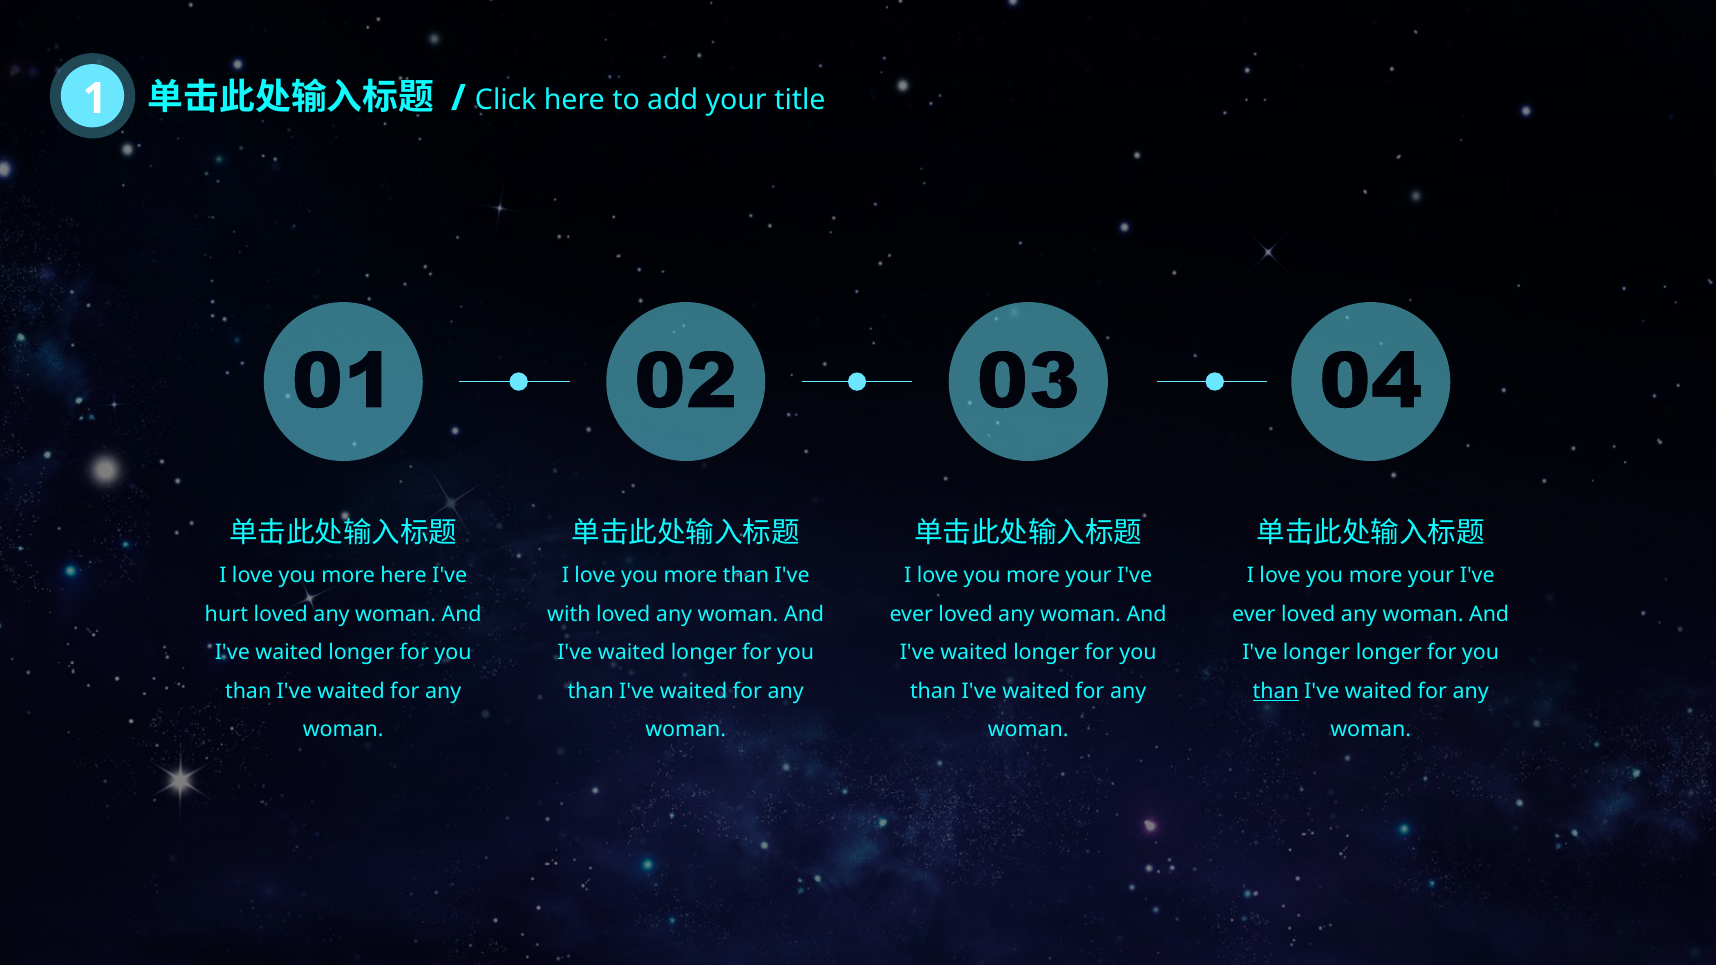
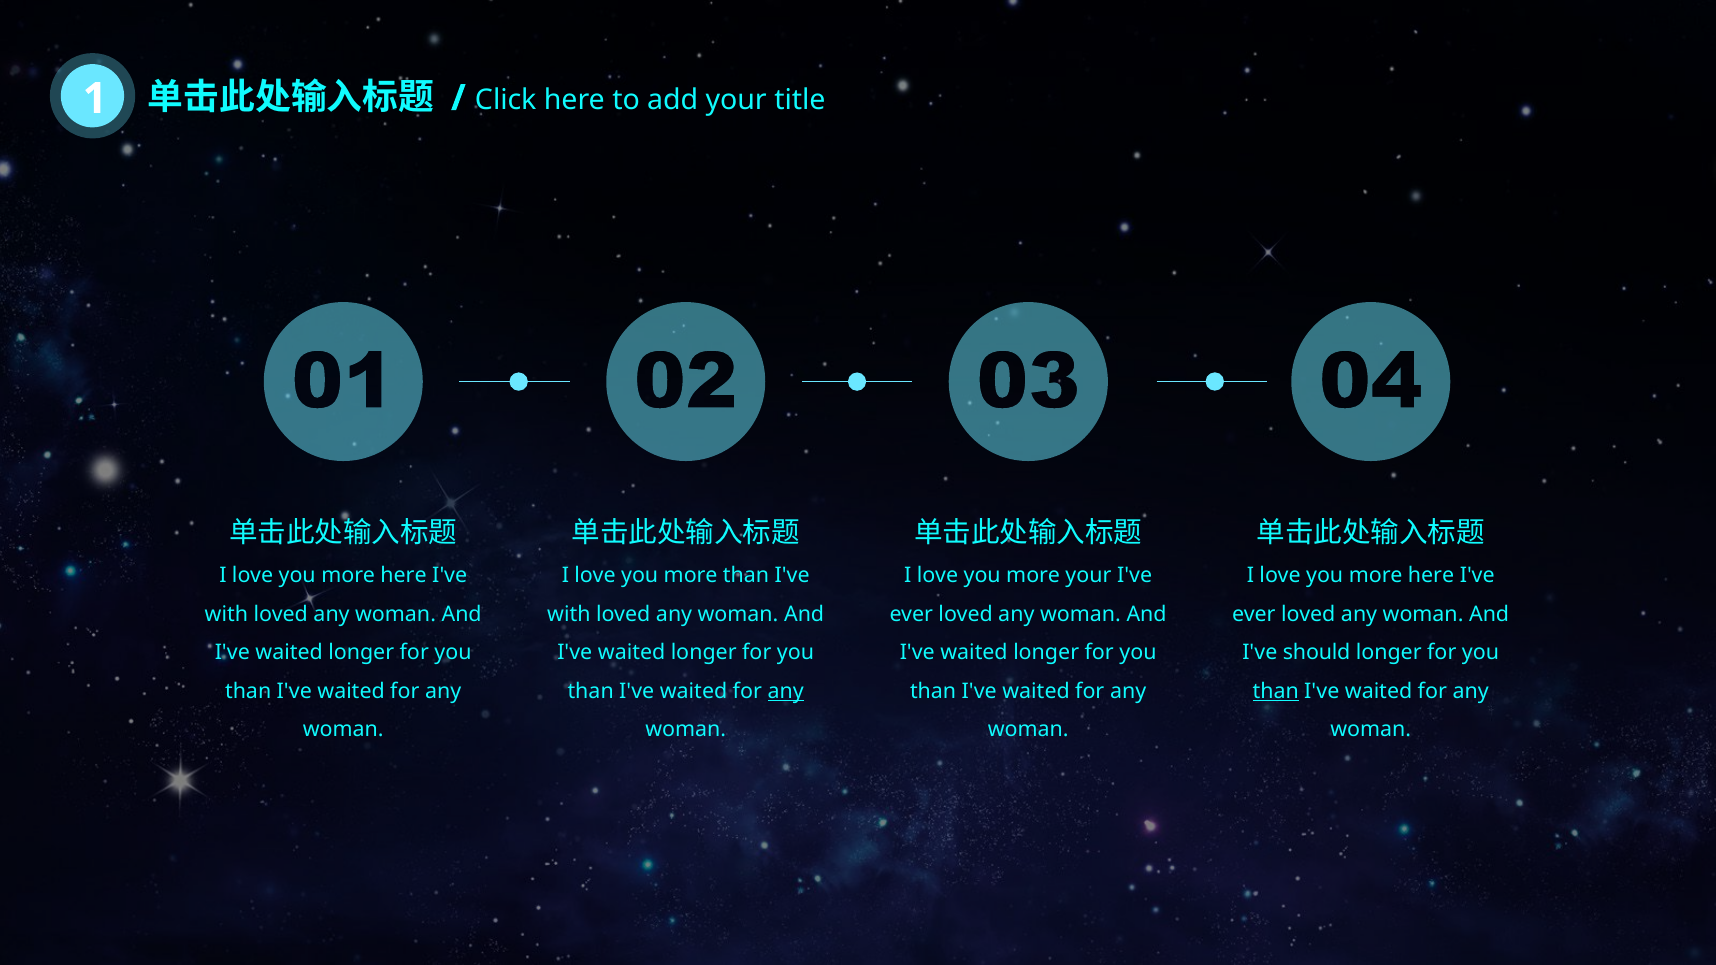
your: your -> here (1431, 576)
hurt: hurt -> with (226, 614)
I've longer: longer -> should (1317, 653)
any underline: none -> present (786, 691)
